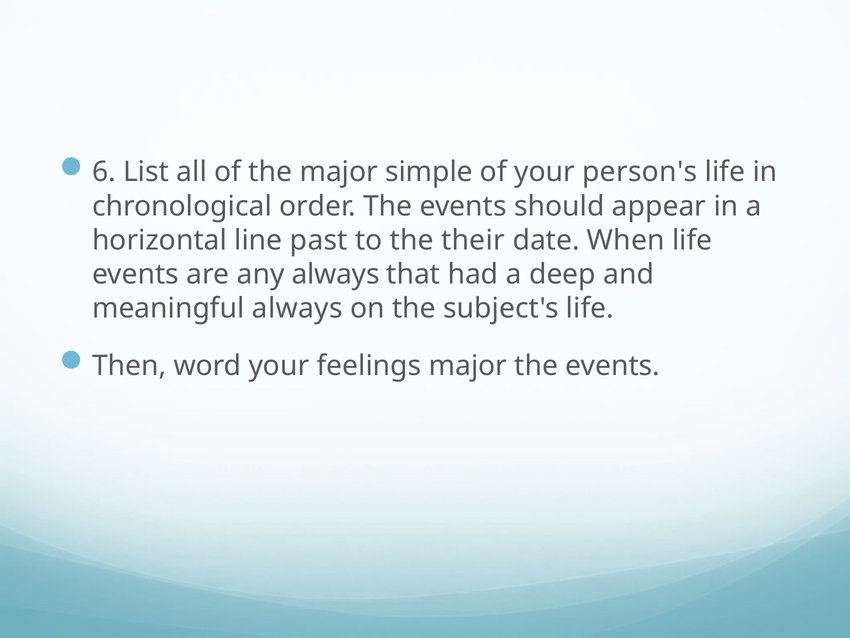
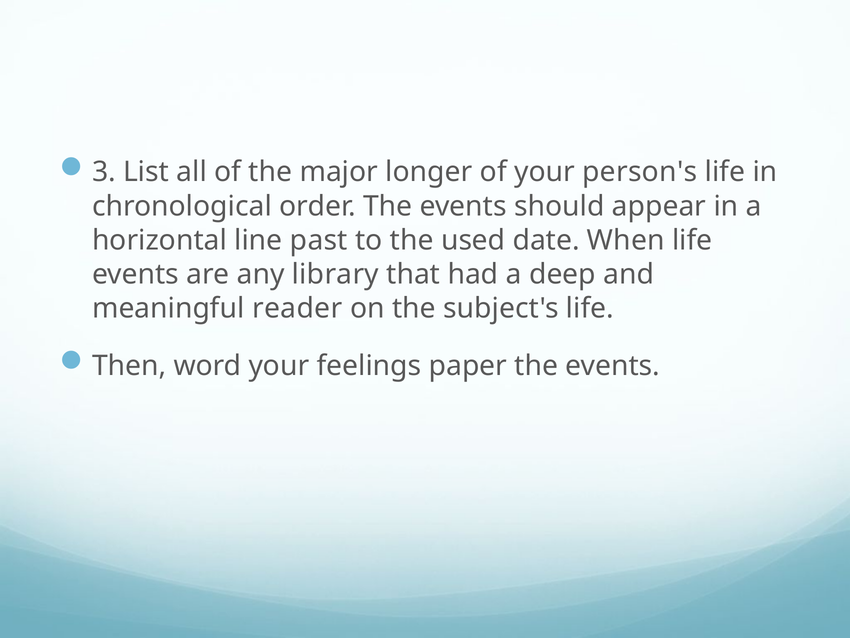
6: 6 -> 3 (104, 172)
simple: simple -> longer (429, 172)
their: their -> used (473, 240)
any always: always -> library (335, 274)
meaningful always: always -> reader (297, 308)
feelings major: major -> paper (468, 366)
